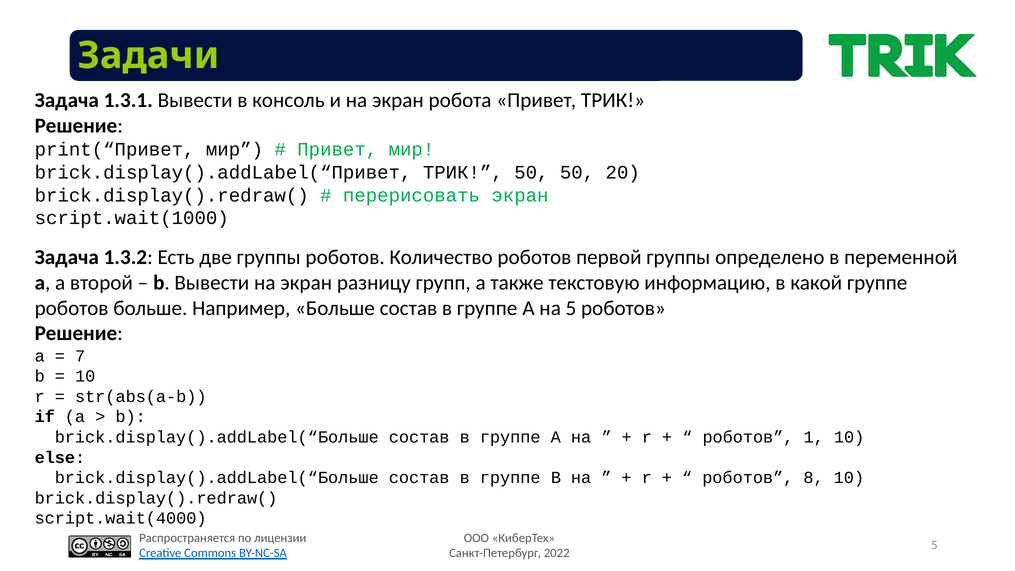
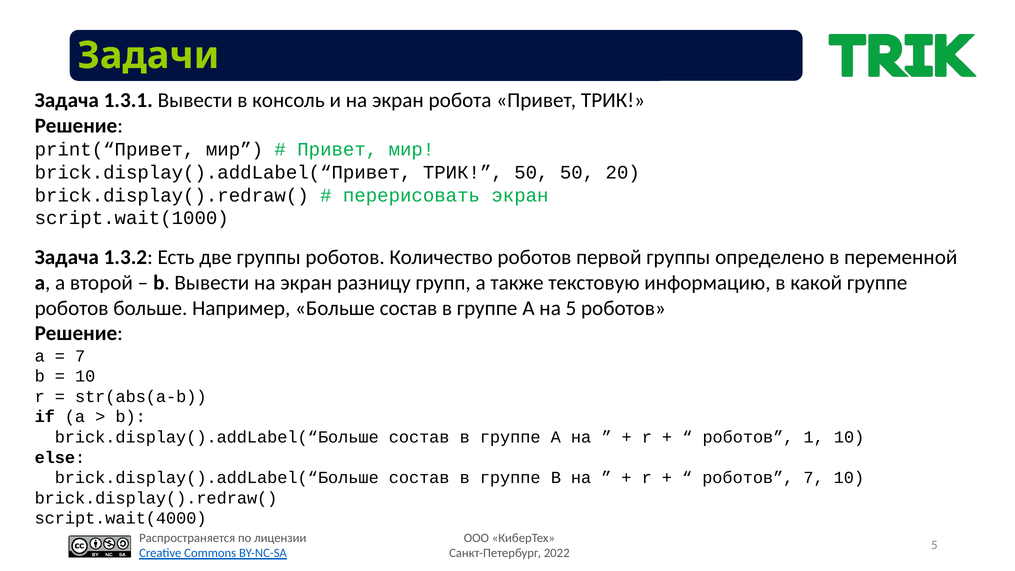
роботов 8: 8 -> 7 (814, 478)
